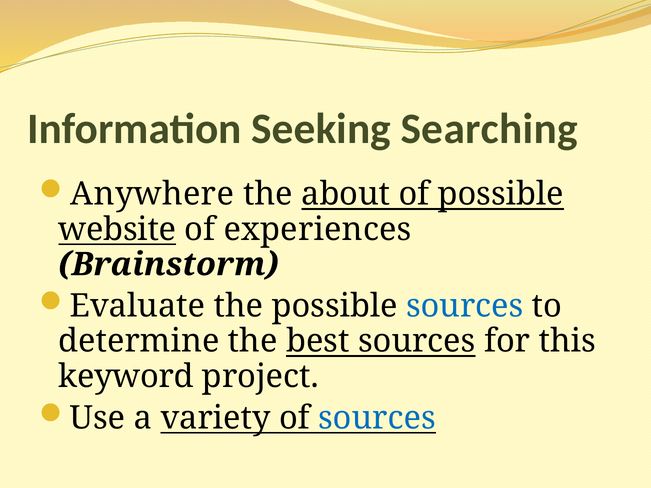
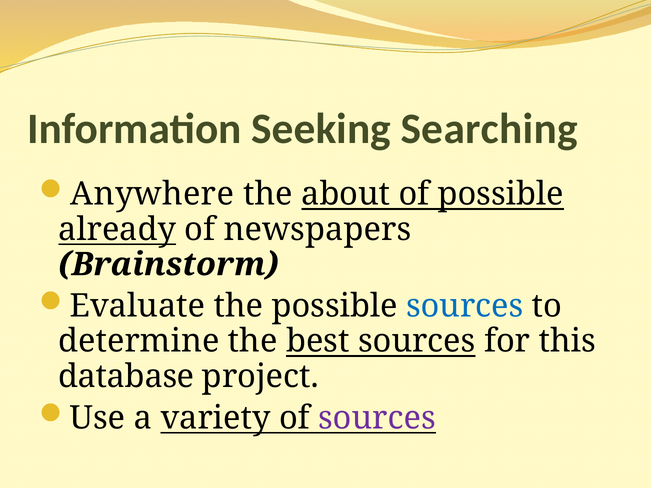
website: website -> already (117, 229)
experiences: experiences -> newspapers (318, 229)
keyword: keyword -> database (126, 377)
sources colour: blue -> purple (377, 418)
